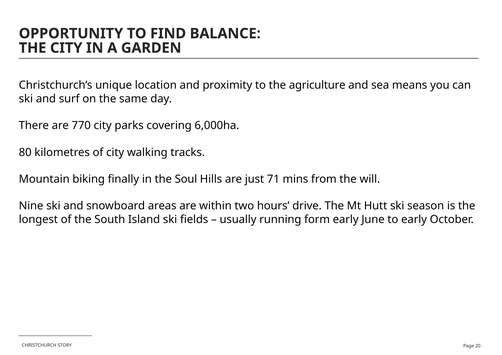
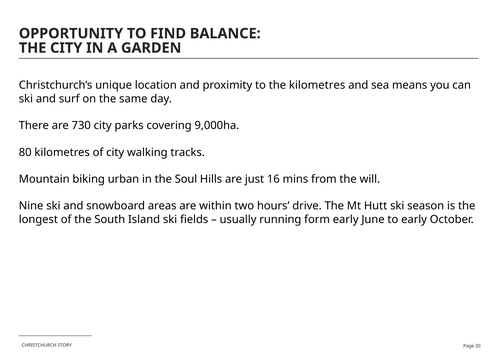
the agriculture: agriculture -> kilometres (317, 85)
770: 770 -> 730 (81, 125)
6,000ha: 6,000ha -> 9,000ha (217, 125)
finally: finally -> urban (123, 179)
71: 71 -> 16 (273, 179)
